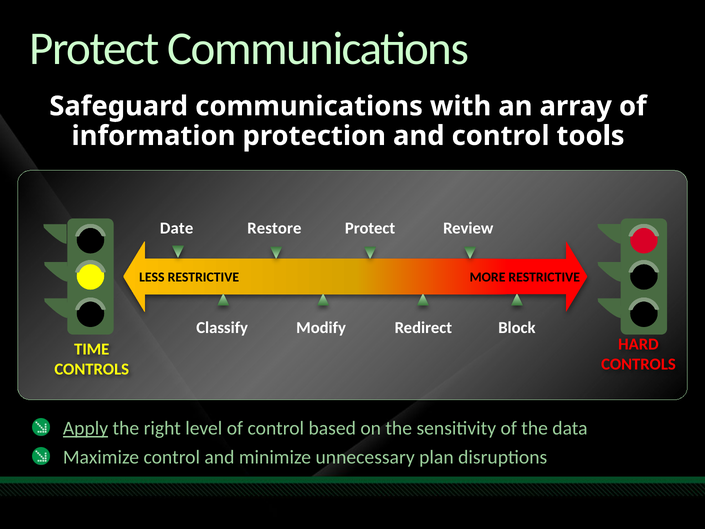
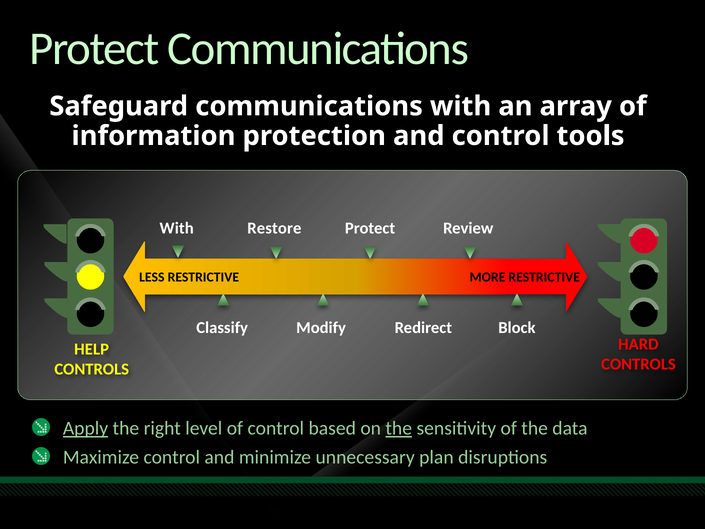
Date: Date -> With (177, 228)
TIME: TIME -> HELP (92, 349)
the underline: none -> present (399, 428)
